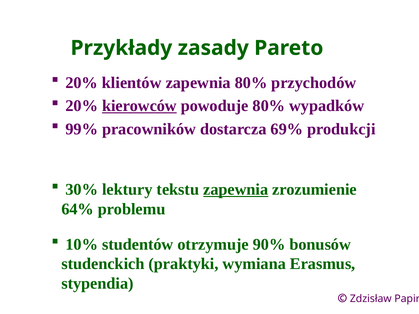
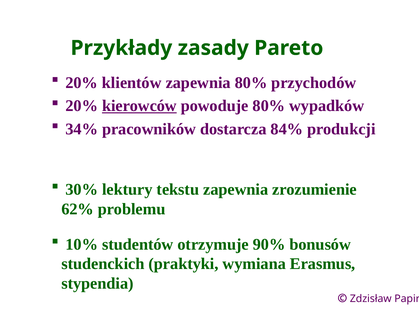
99%: 99% -> 34% (82, 129)
69%: 69% -> 84% (287, 129)
zapewnia underline: present -> none (236, 190)
64%: 64% -> 62% (78, 209)
